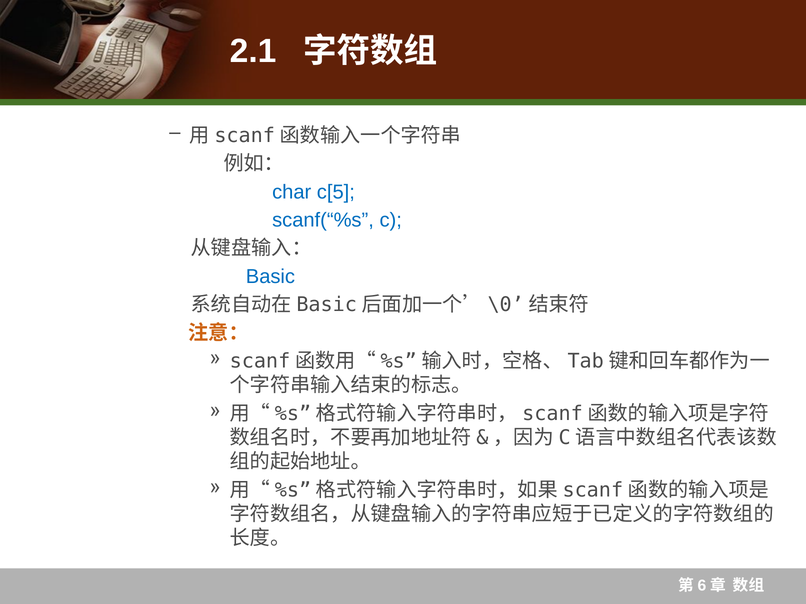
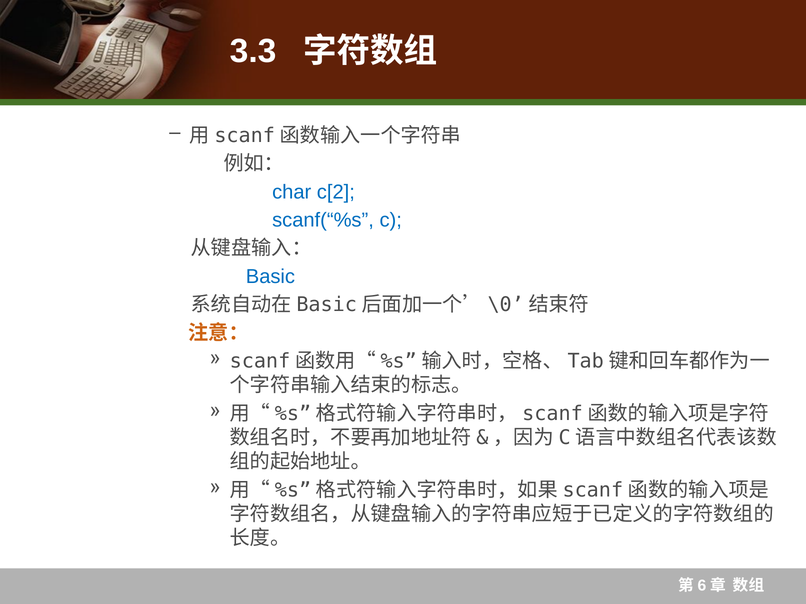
2.1: 2.1 -> 3.3 (253, 51)
c[5: c[5 -> c[2 (336, 192)
